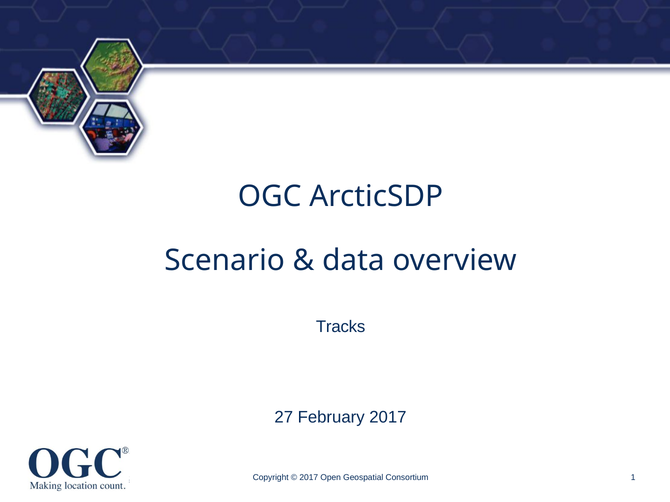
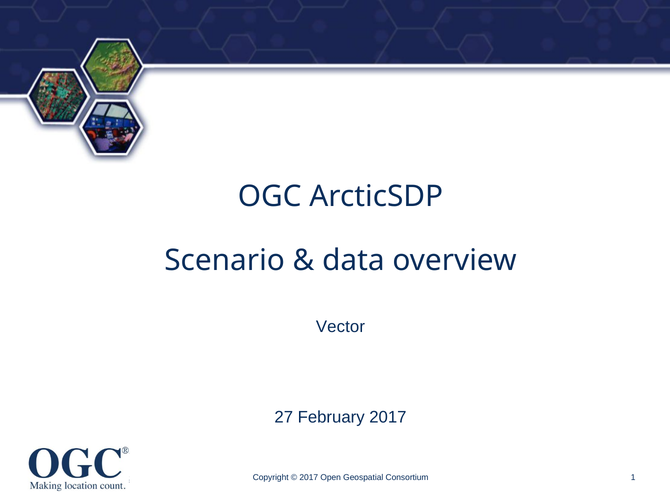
Tracks: Tracks -> Vector (340, 327)
